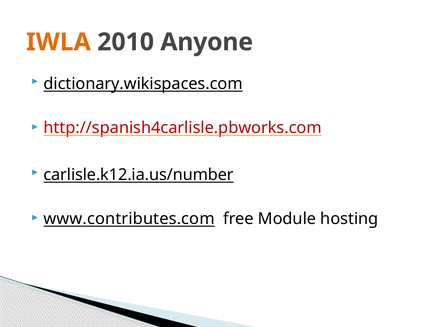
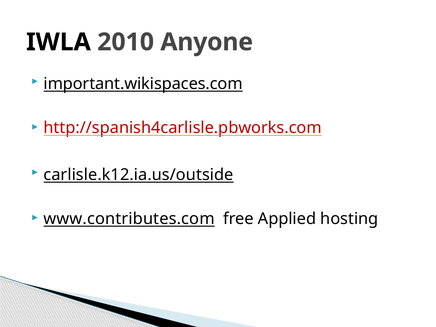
IWLA colour: orange -> black (58, 42)
dictionary.wikispaces.com: dictionary.wikispaces.com -> important.wikispaces.com (143, 84)
carlisle.k12.ia.us/number: carlisle.k12.ia.us/number -> carlisle.k12.ia.us/outside (139, 175)
Module: Module -> Applied (287, 219)
